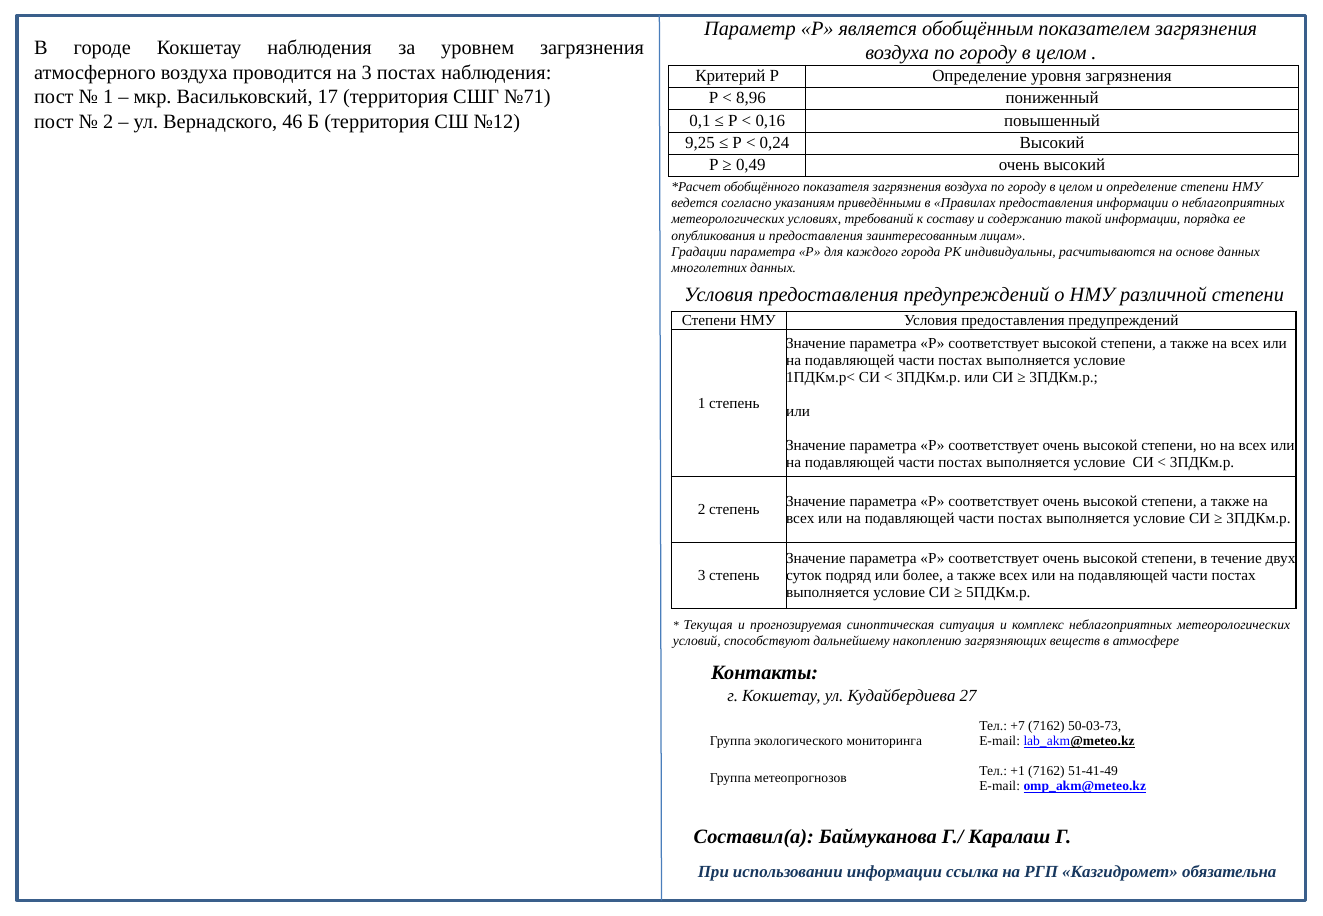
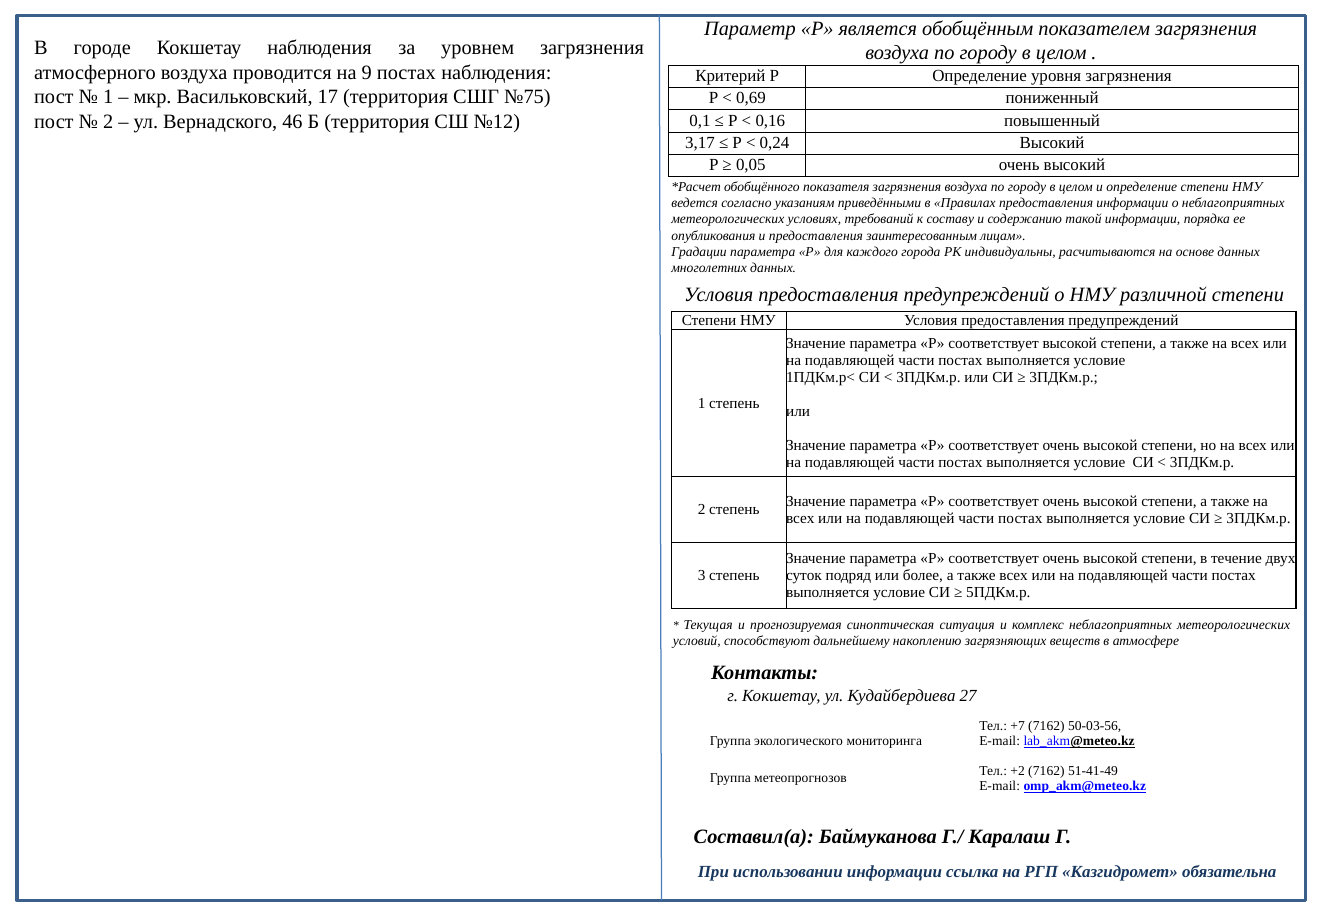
на 3: 3 -> 9 (367, 73)
№71: №71 -> №75 (527, 97)
8,96: 8,96 -> 0,69 (751, 98)
9,25: 9,25 -> 3,17 (700, 143)
0,49: 0,49 -> 0,05 (751, 165)
50-03-73: 50-03-73 -> 50-03-56 (1095, 726)
+1: +1 -> +2 (1018, 771)
